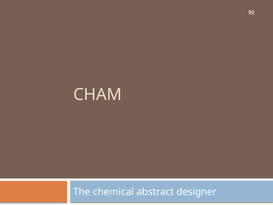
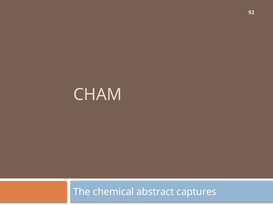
designer: designer -> captures (197, 192)
